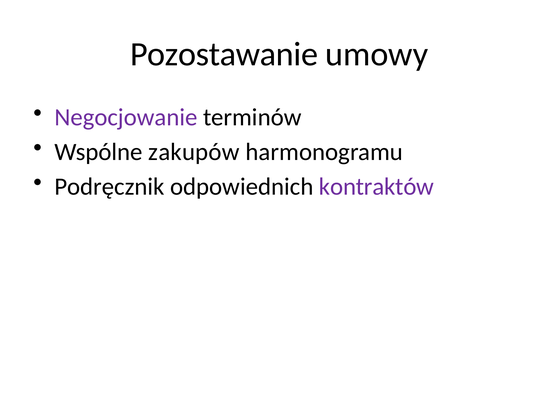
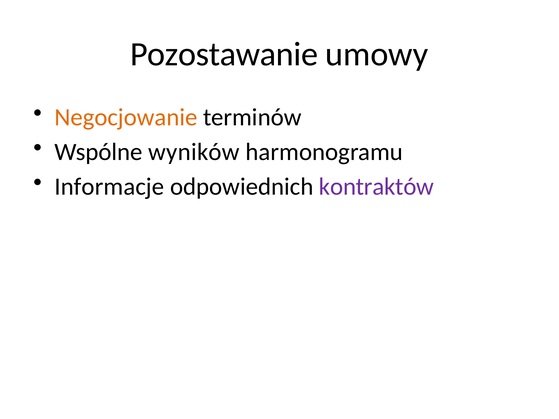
Negocjowanie colour: purple -> orange (126, 117)
zakupów: zakupów -> wyników (194, 152)
Podręcznik: Podręcznik -> Informacje (109, 187)
